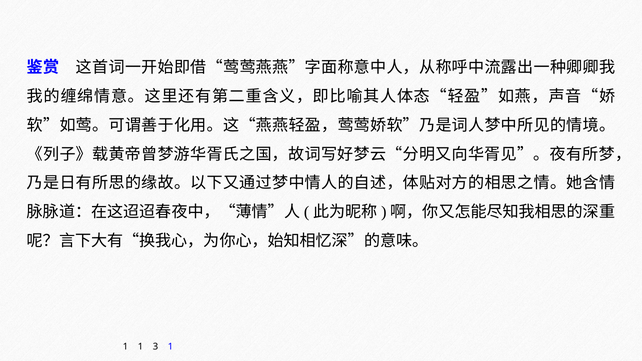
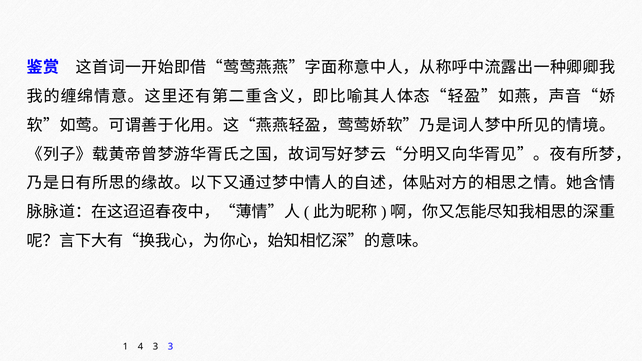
1 1: 1 -> 4 (140, 347)
3 1: 1 -> 3 (170, 347)
